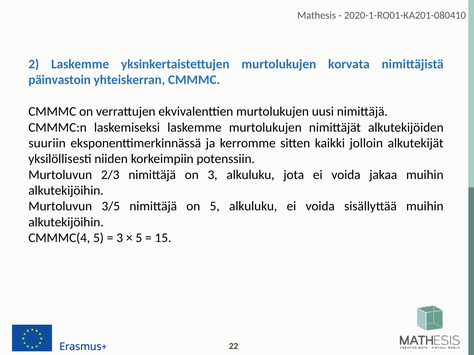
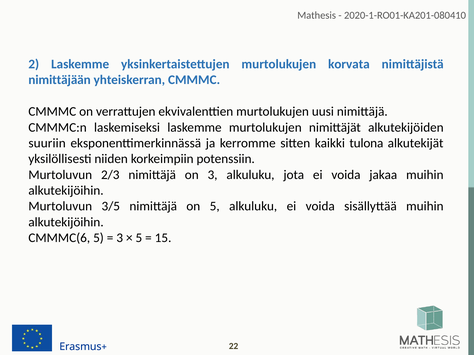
päinvastoin: päinvastoin -> nimittäjään (60, 80)
jolloin: jolloin -> tulona (366, 143)
CMMMC(4: CMMMC(4 -> CMMMC(6 (59, 238)
